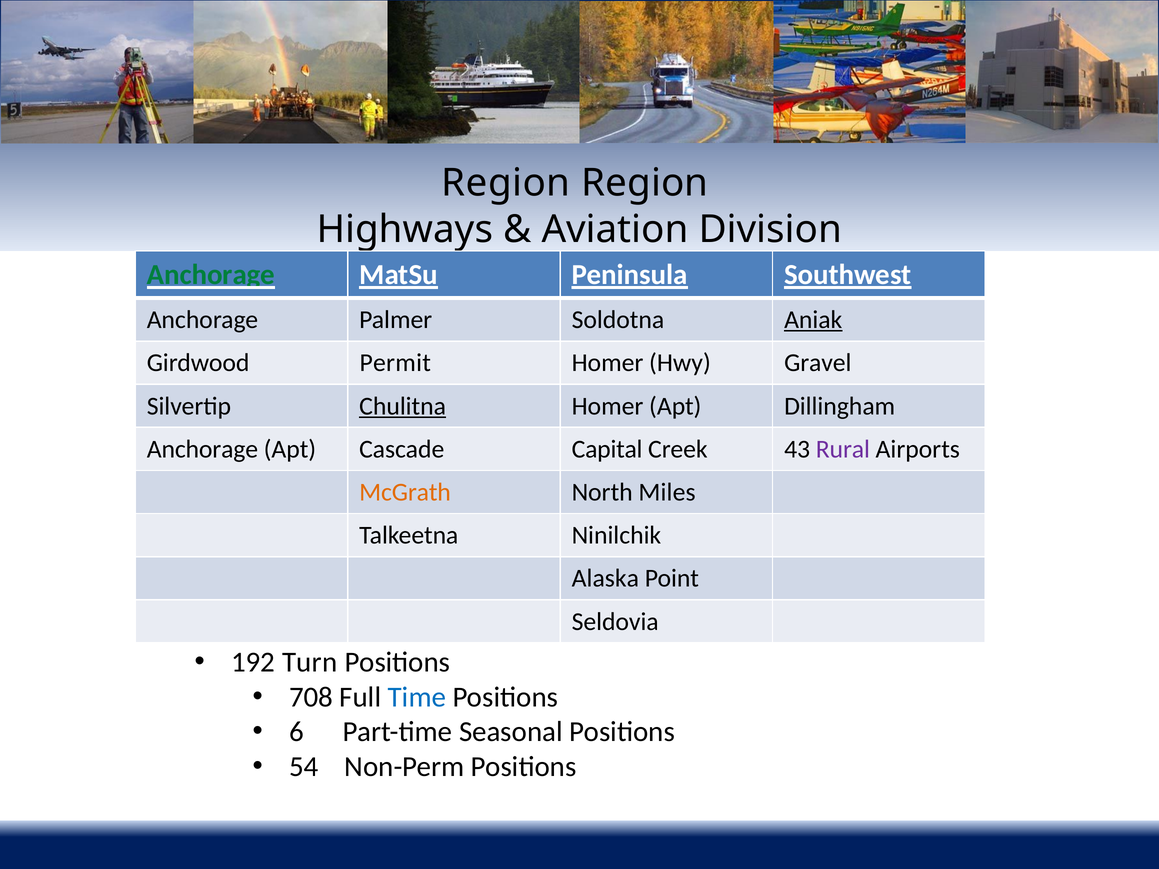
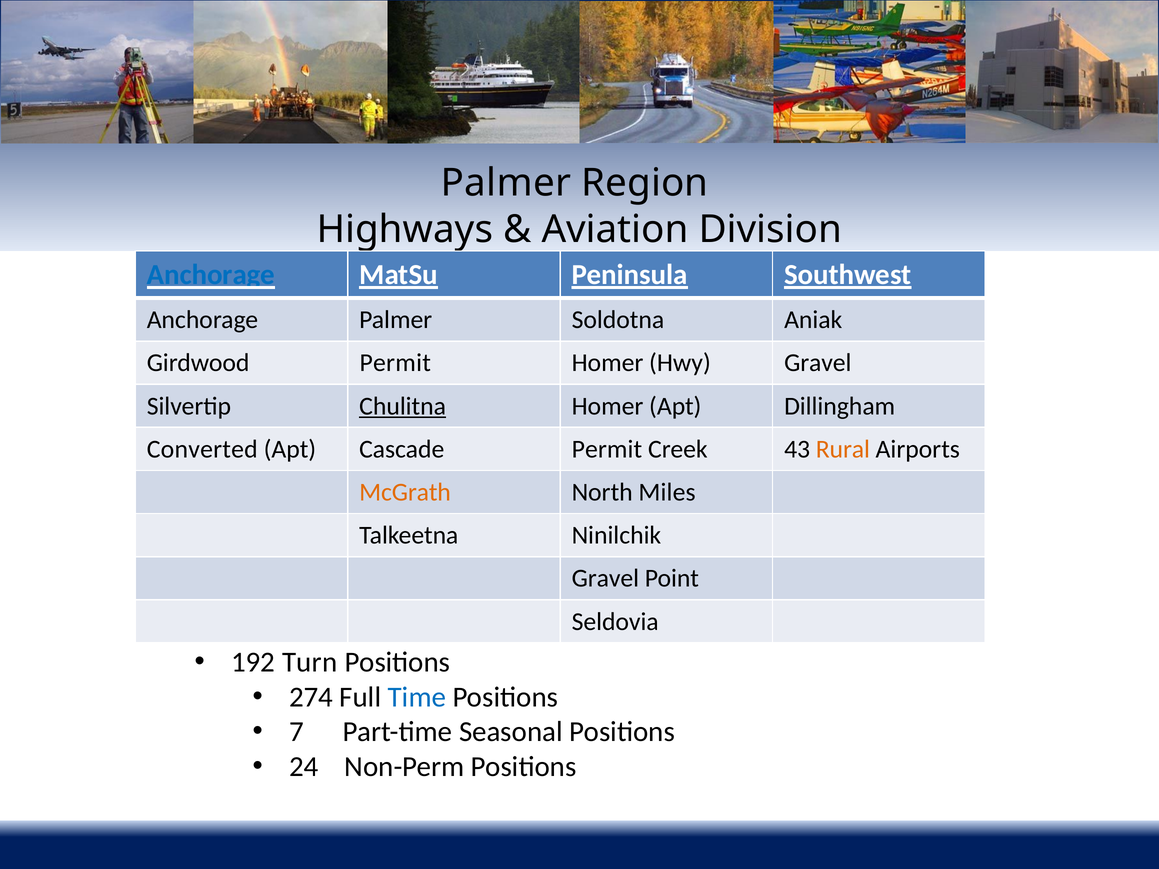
Region: Region -> Palmer (506, 183)
Anchorage colour: green -> blue (211, 275)
Aniak underline: present -> none (813, 320)
Anchorage: Anchorage -> Converted (202, 449)
Cascade Capital: Capital -> Permit (607, 449)
Rural colour: purple -> orange (843, 449)
Alaska: Alaska -> Gravel (605, 579)
708: 708 -> 274 (311, 697)
6: 6 -> 7 (296, 732)
54: 54 -> 24 (304, 767)
